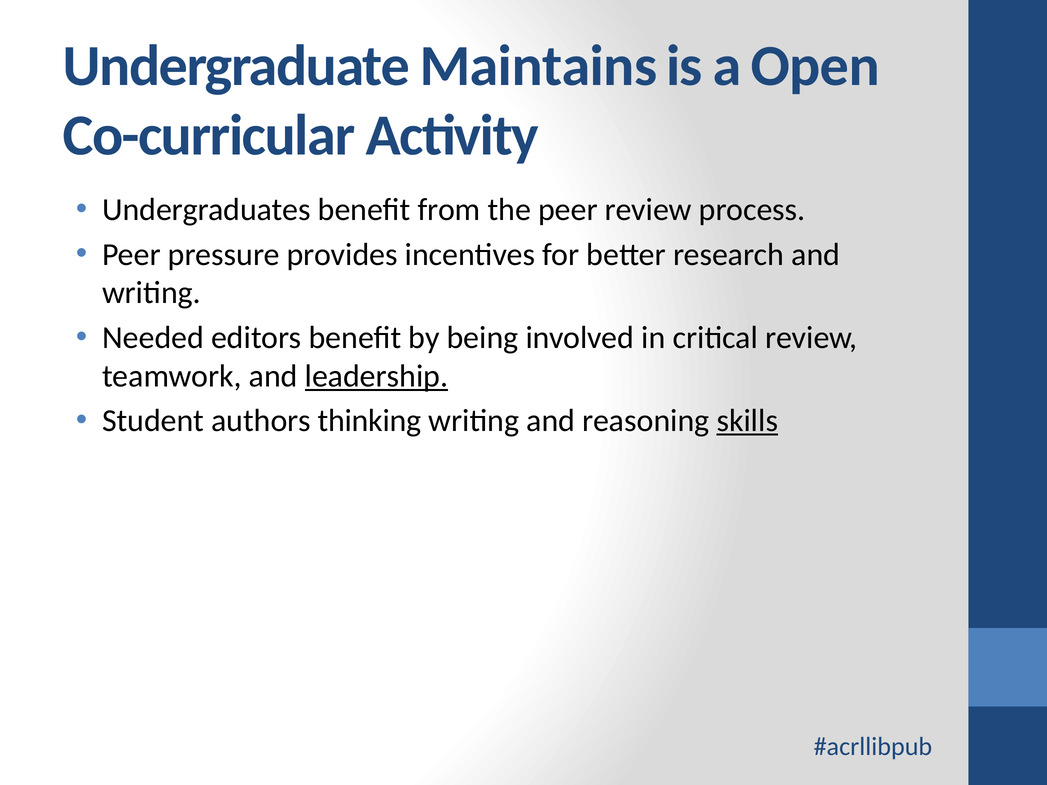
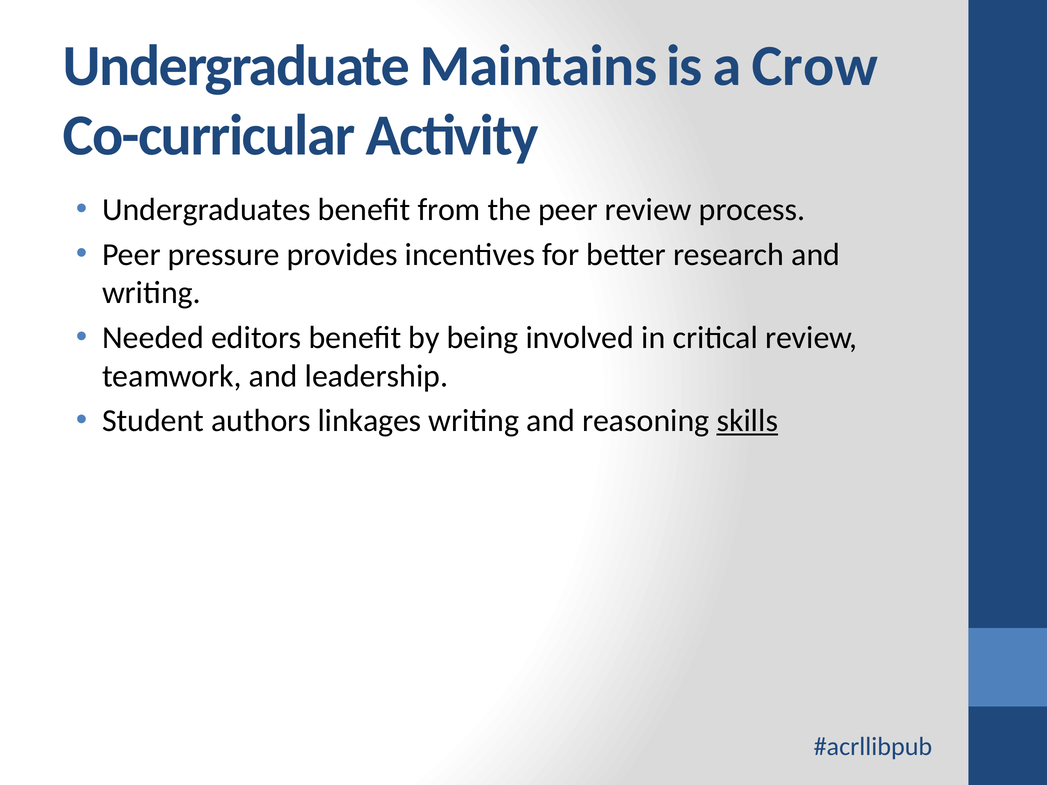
Open: Open -> Crow (815, 66)
leadership underline: present -> none (376, 376)
thinking: thinking -> linkages (370, 421)
